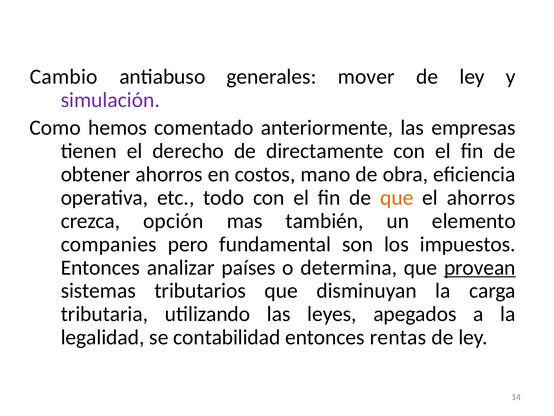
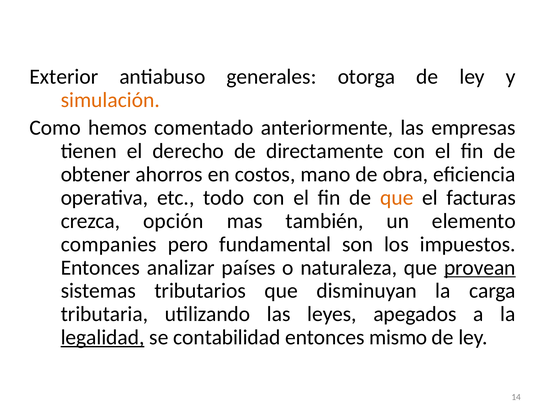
Cambio: Cambio -> Exterior (64, 77)
mover: mover -> otorga (366, 77)
simulación colour: purple -> orange (110, 100)
el ahorros: ahorros -> facturas (481, 197)
determina: determina -> naturaleza (349, 267)
legalidad underline: none -> present (103, 337)
rentas: rentas -> mismo (398, 337)
